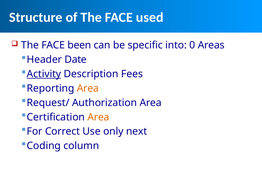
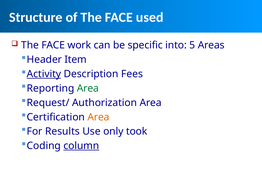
been: been -> work (79, 45)
0: 0 -> 5 (192, 45)
Date: Date -> Item (76, 60)
Area colour: orange -> green (88, 89)
Correct: Correct -> Results (62, 132)
next: next -> took (137, 132)
column underline: none -> present (81, 146)
